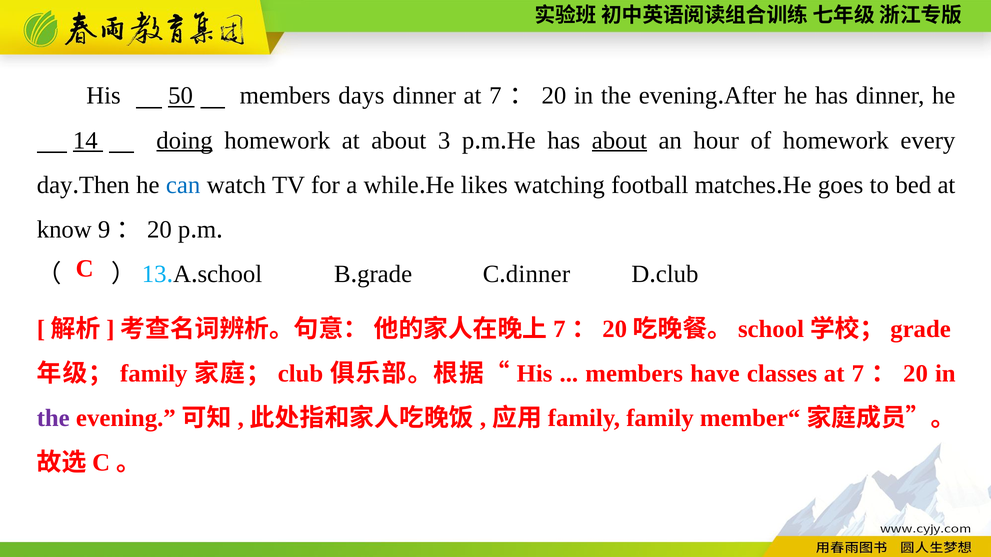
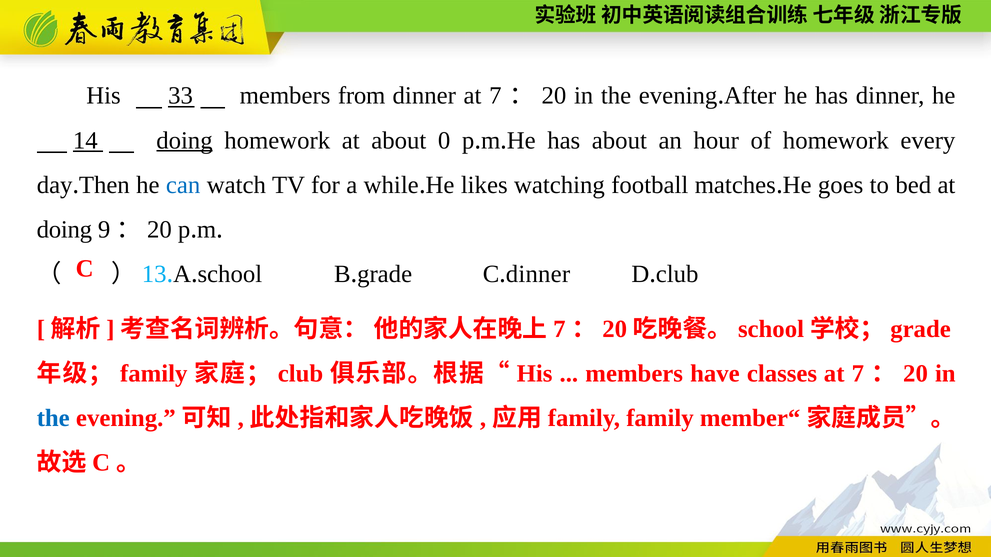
50: 50 -> 33 (181, 96)
days: days -> from (362, 96)
3: 3 -> 0 (444, 140)
about underline: present -> none (619, 140)
know: know -> doing (64, 230)
the colour: purple -> blue (53, 418)
